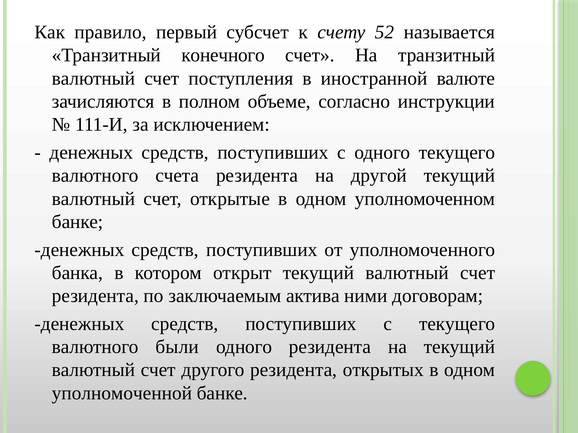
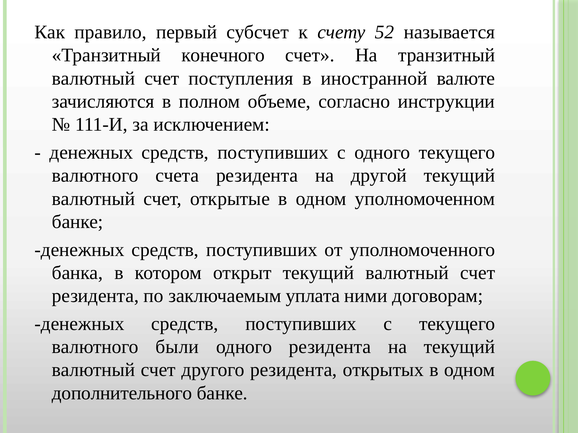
актива: актива -> уплата (313, 296)
уполномоченной: уполномоченной -> дополнительного (122, 394)
